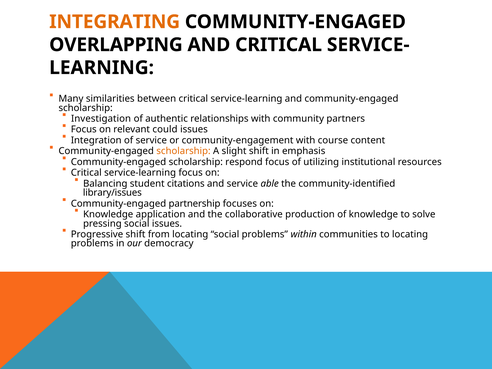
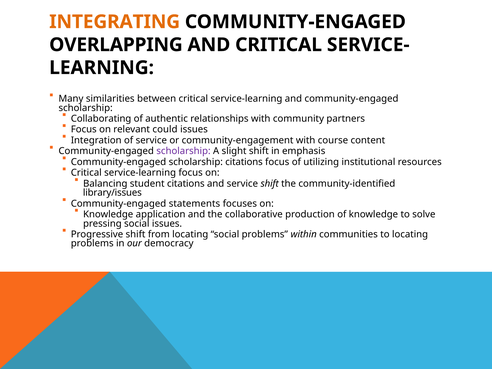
Investigation: Investigation -> Collaborating (101, 119)
scholarship colour: orange -> purple (183, 151)
scholarship respond: respond -> citations (244, 162)
service able: able -> shift (270, 184)
partnership: partnership -> statements (194, 204)
